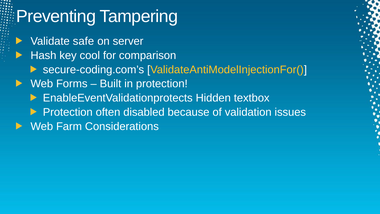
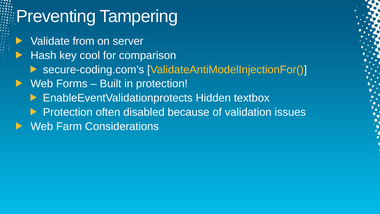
safe: safe -> from (84, 41)
